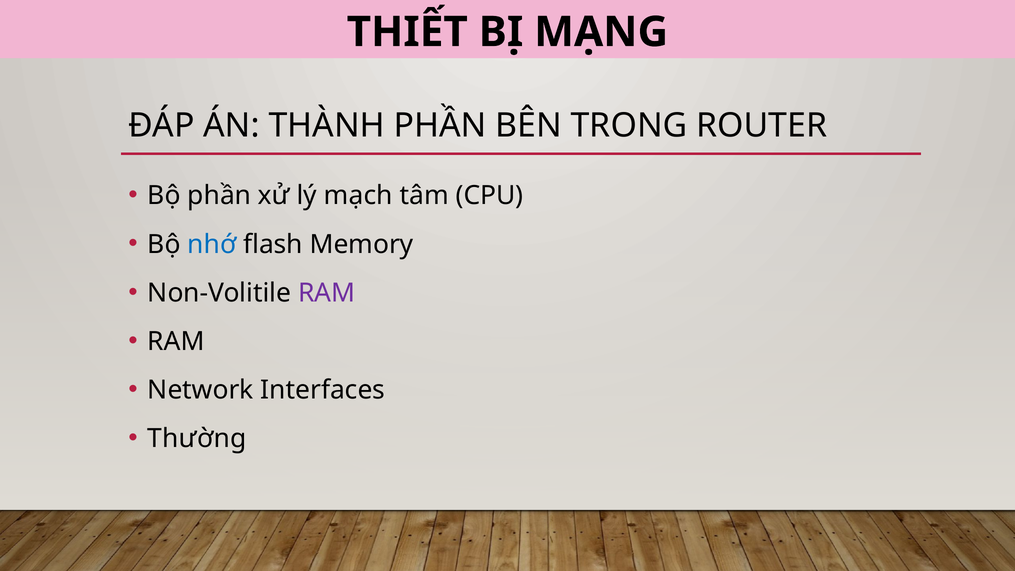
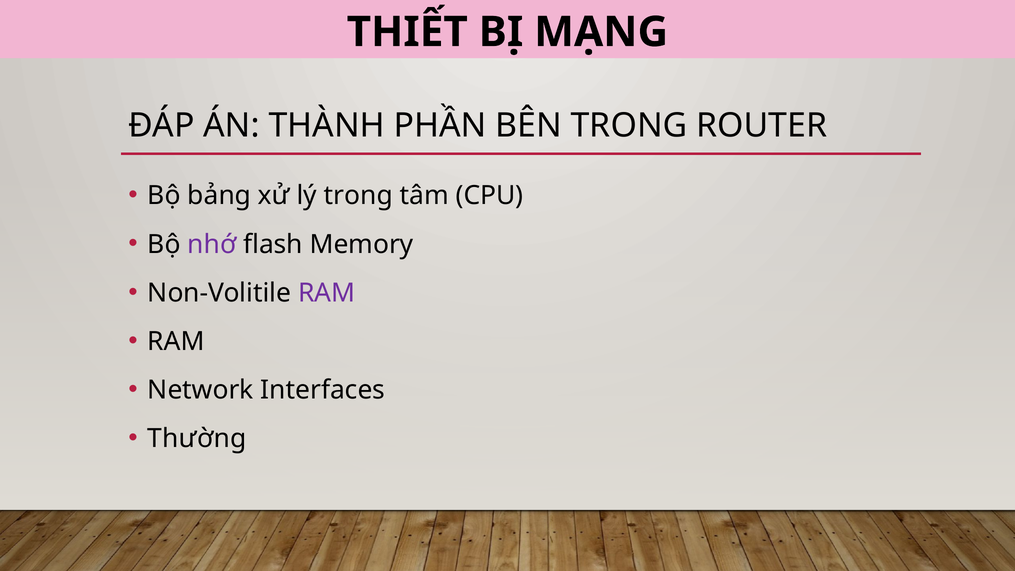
Bộ phần: phần -> bảng (219, 196)
lý mạch: mạch -> trong (358, 196)
nhớ colour: blue -> purple (212, 244)
